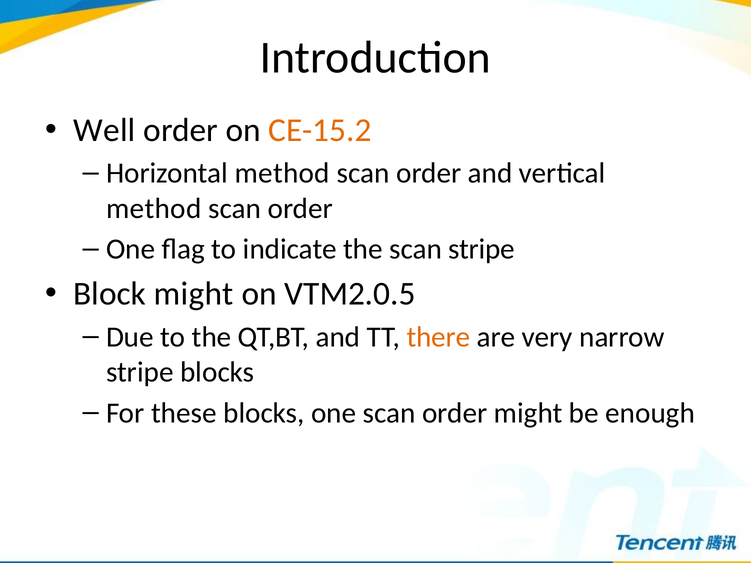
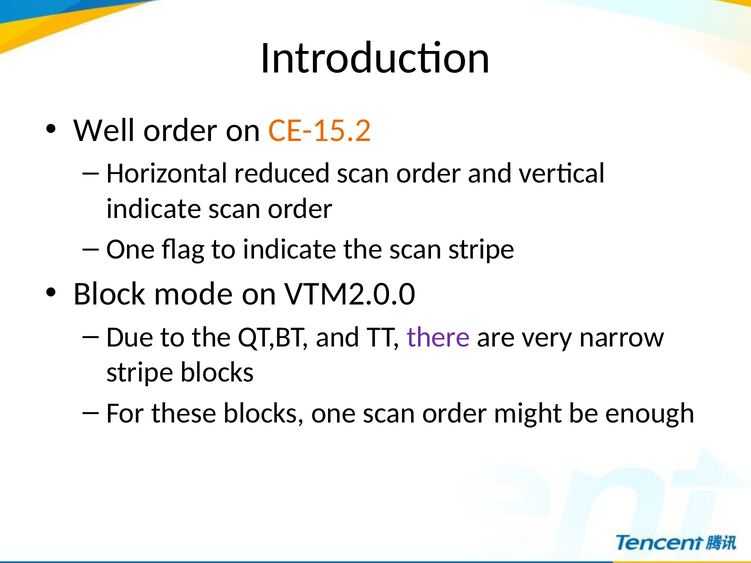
Horizontal method: method -> reduced (282, 173)
method: method -> indicate (154, 209)
Block might: might -> mode (194, 294)
VTM2.0.5: VTM2.0.5 -> VTM2.0.0 (350, 294)
there colour: orange -> purple (439, 337)
